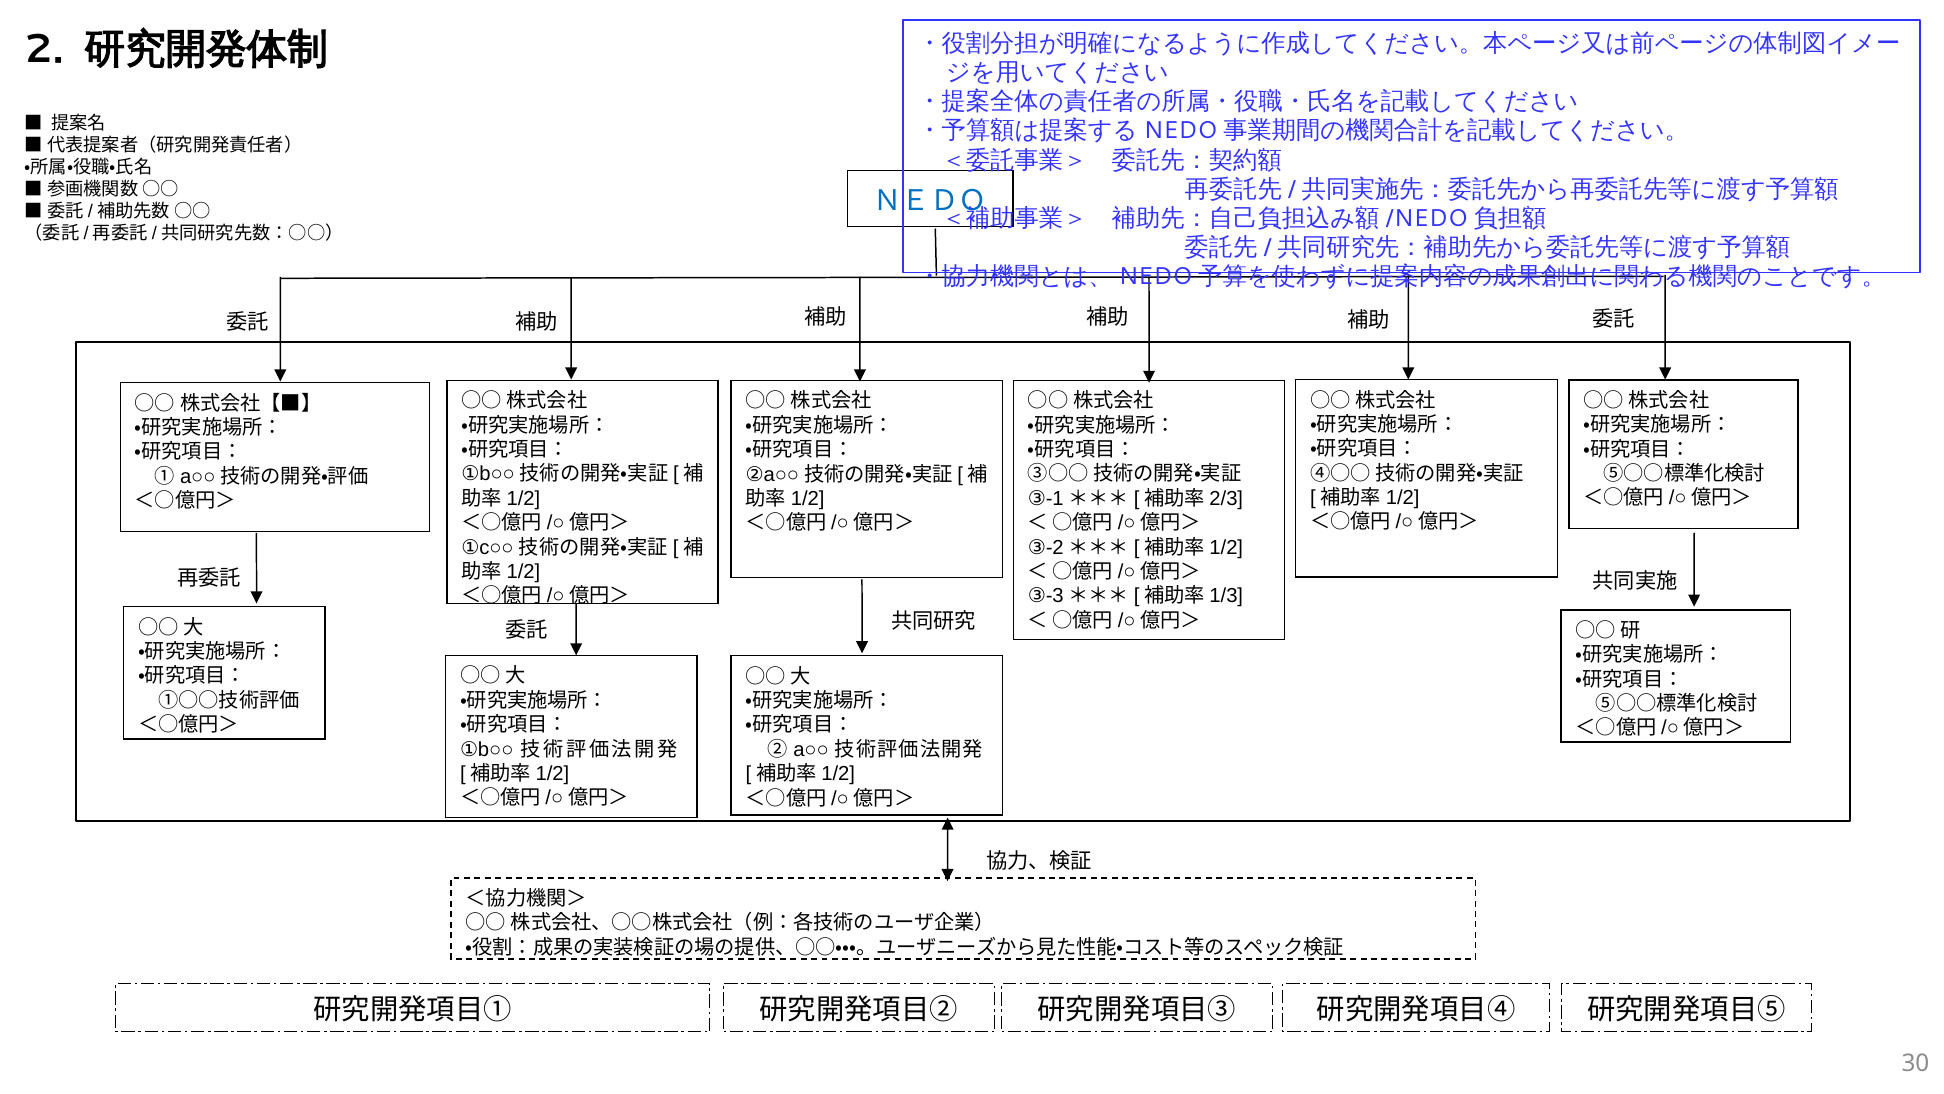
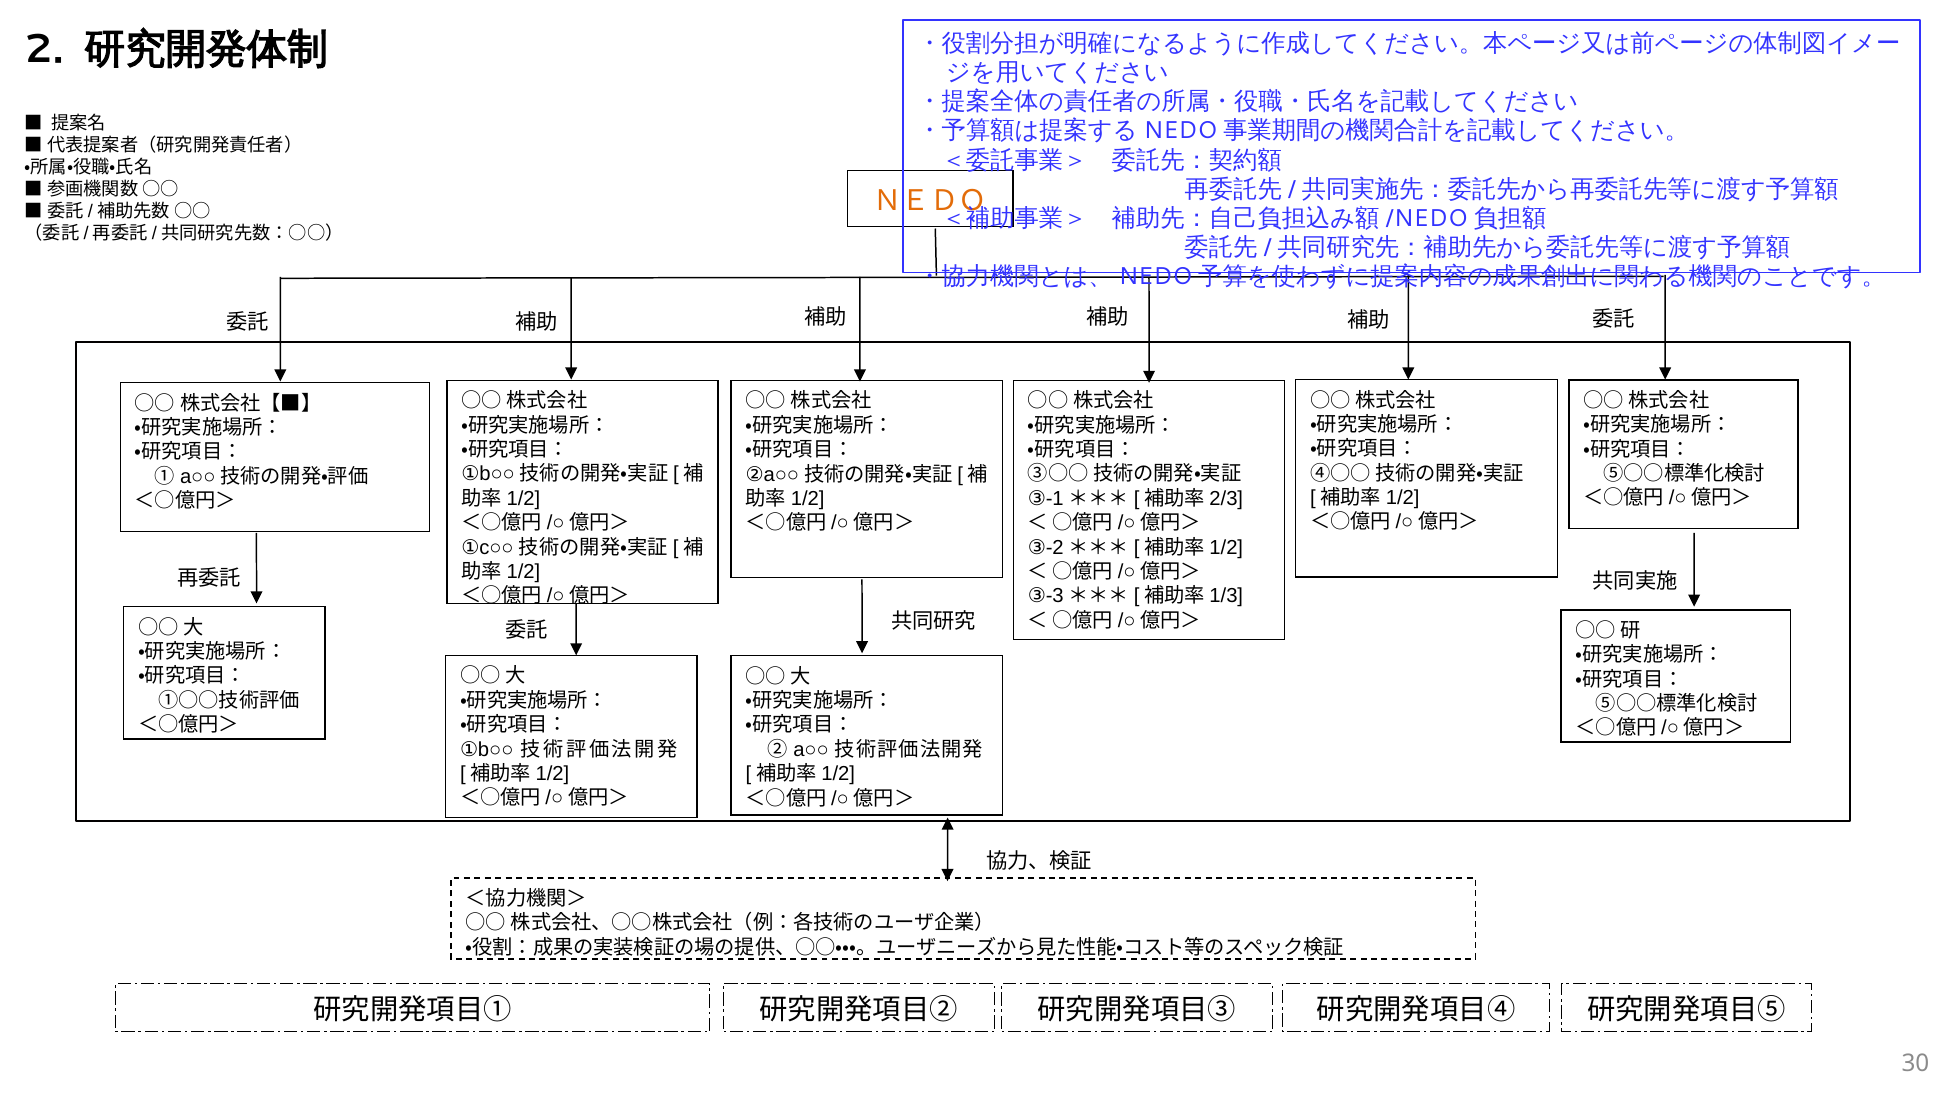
ＮＥＤＯ colour: blue -> orange (930, 201)
